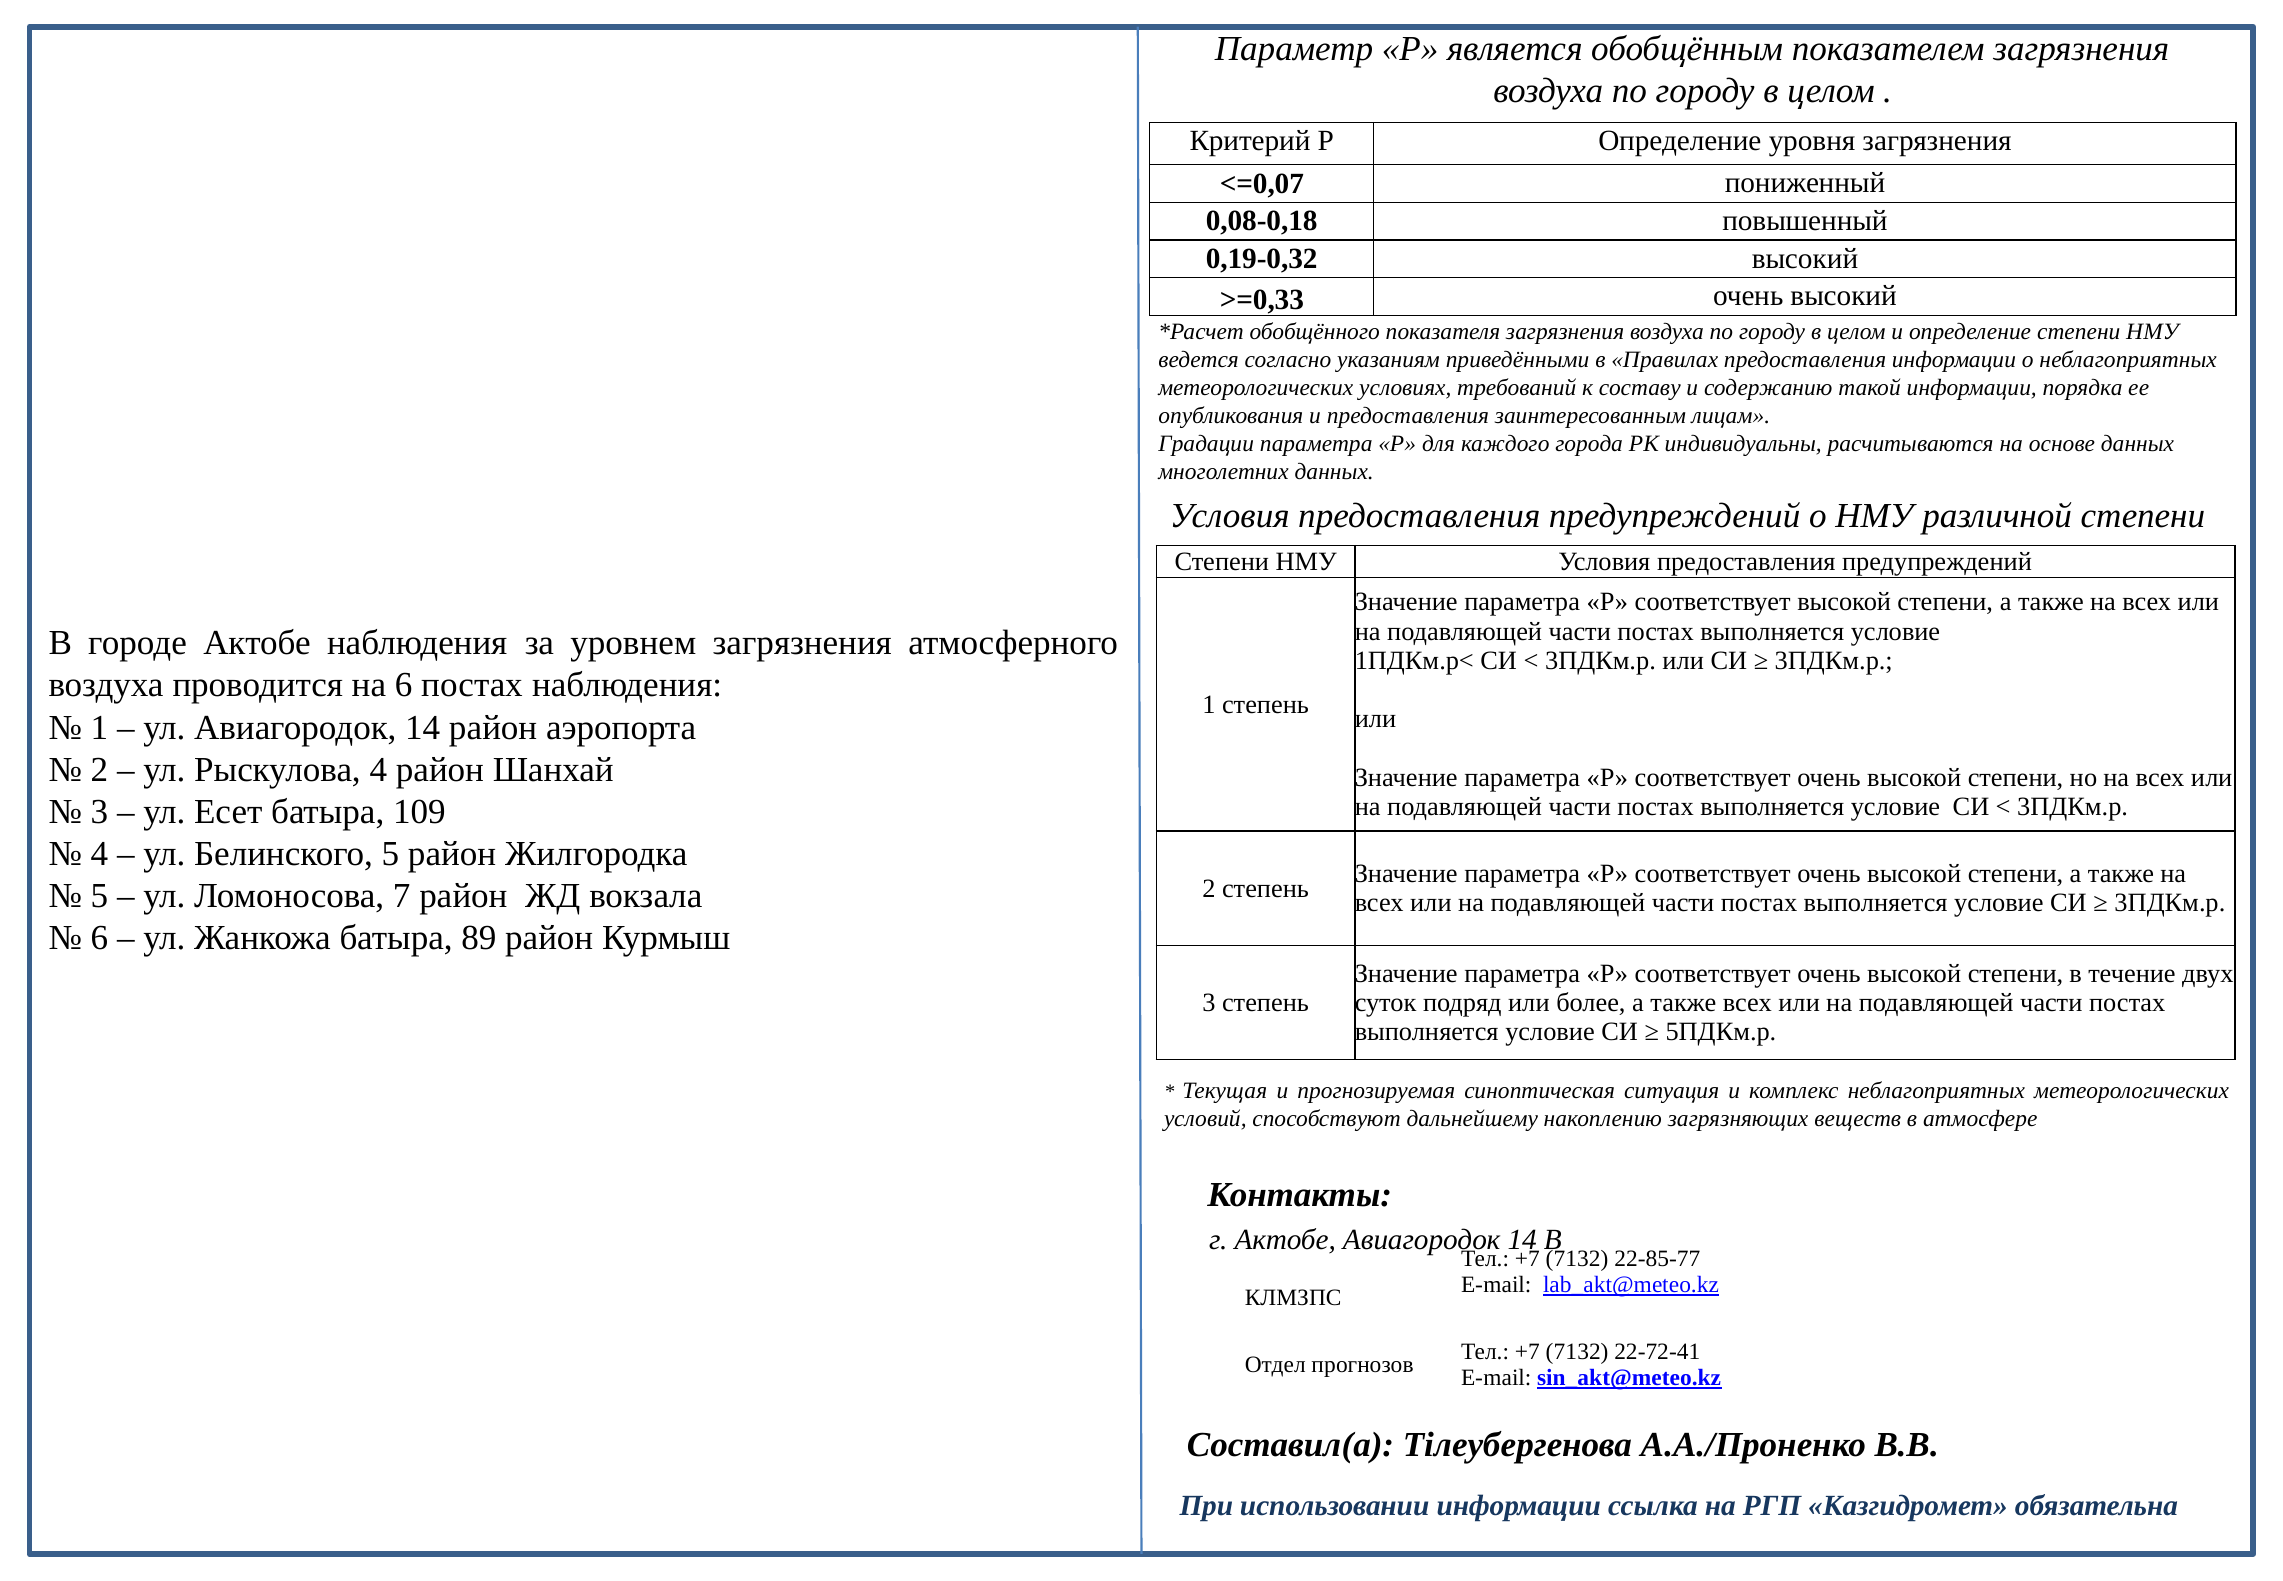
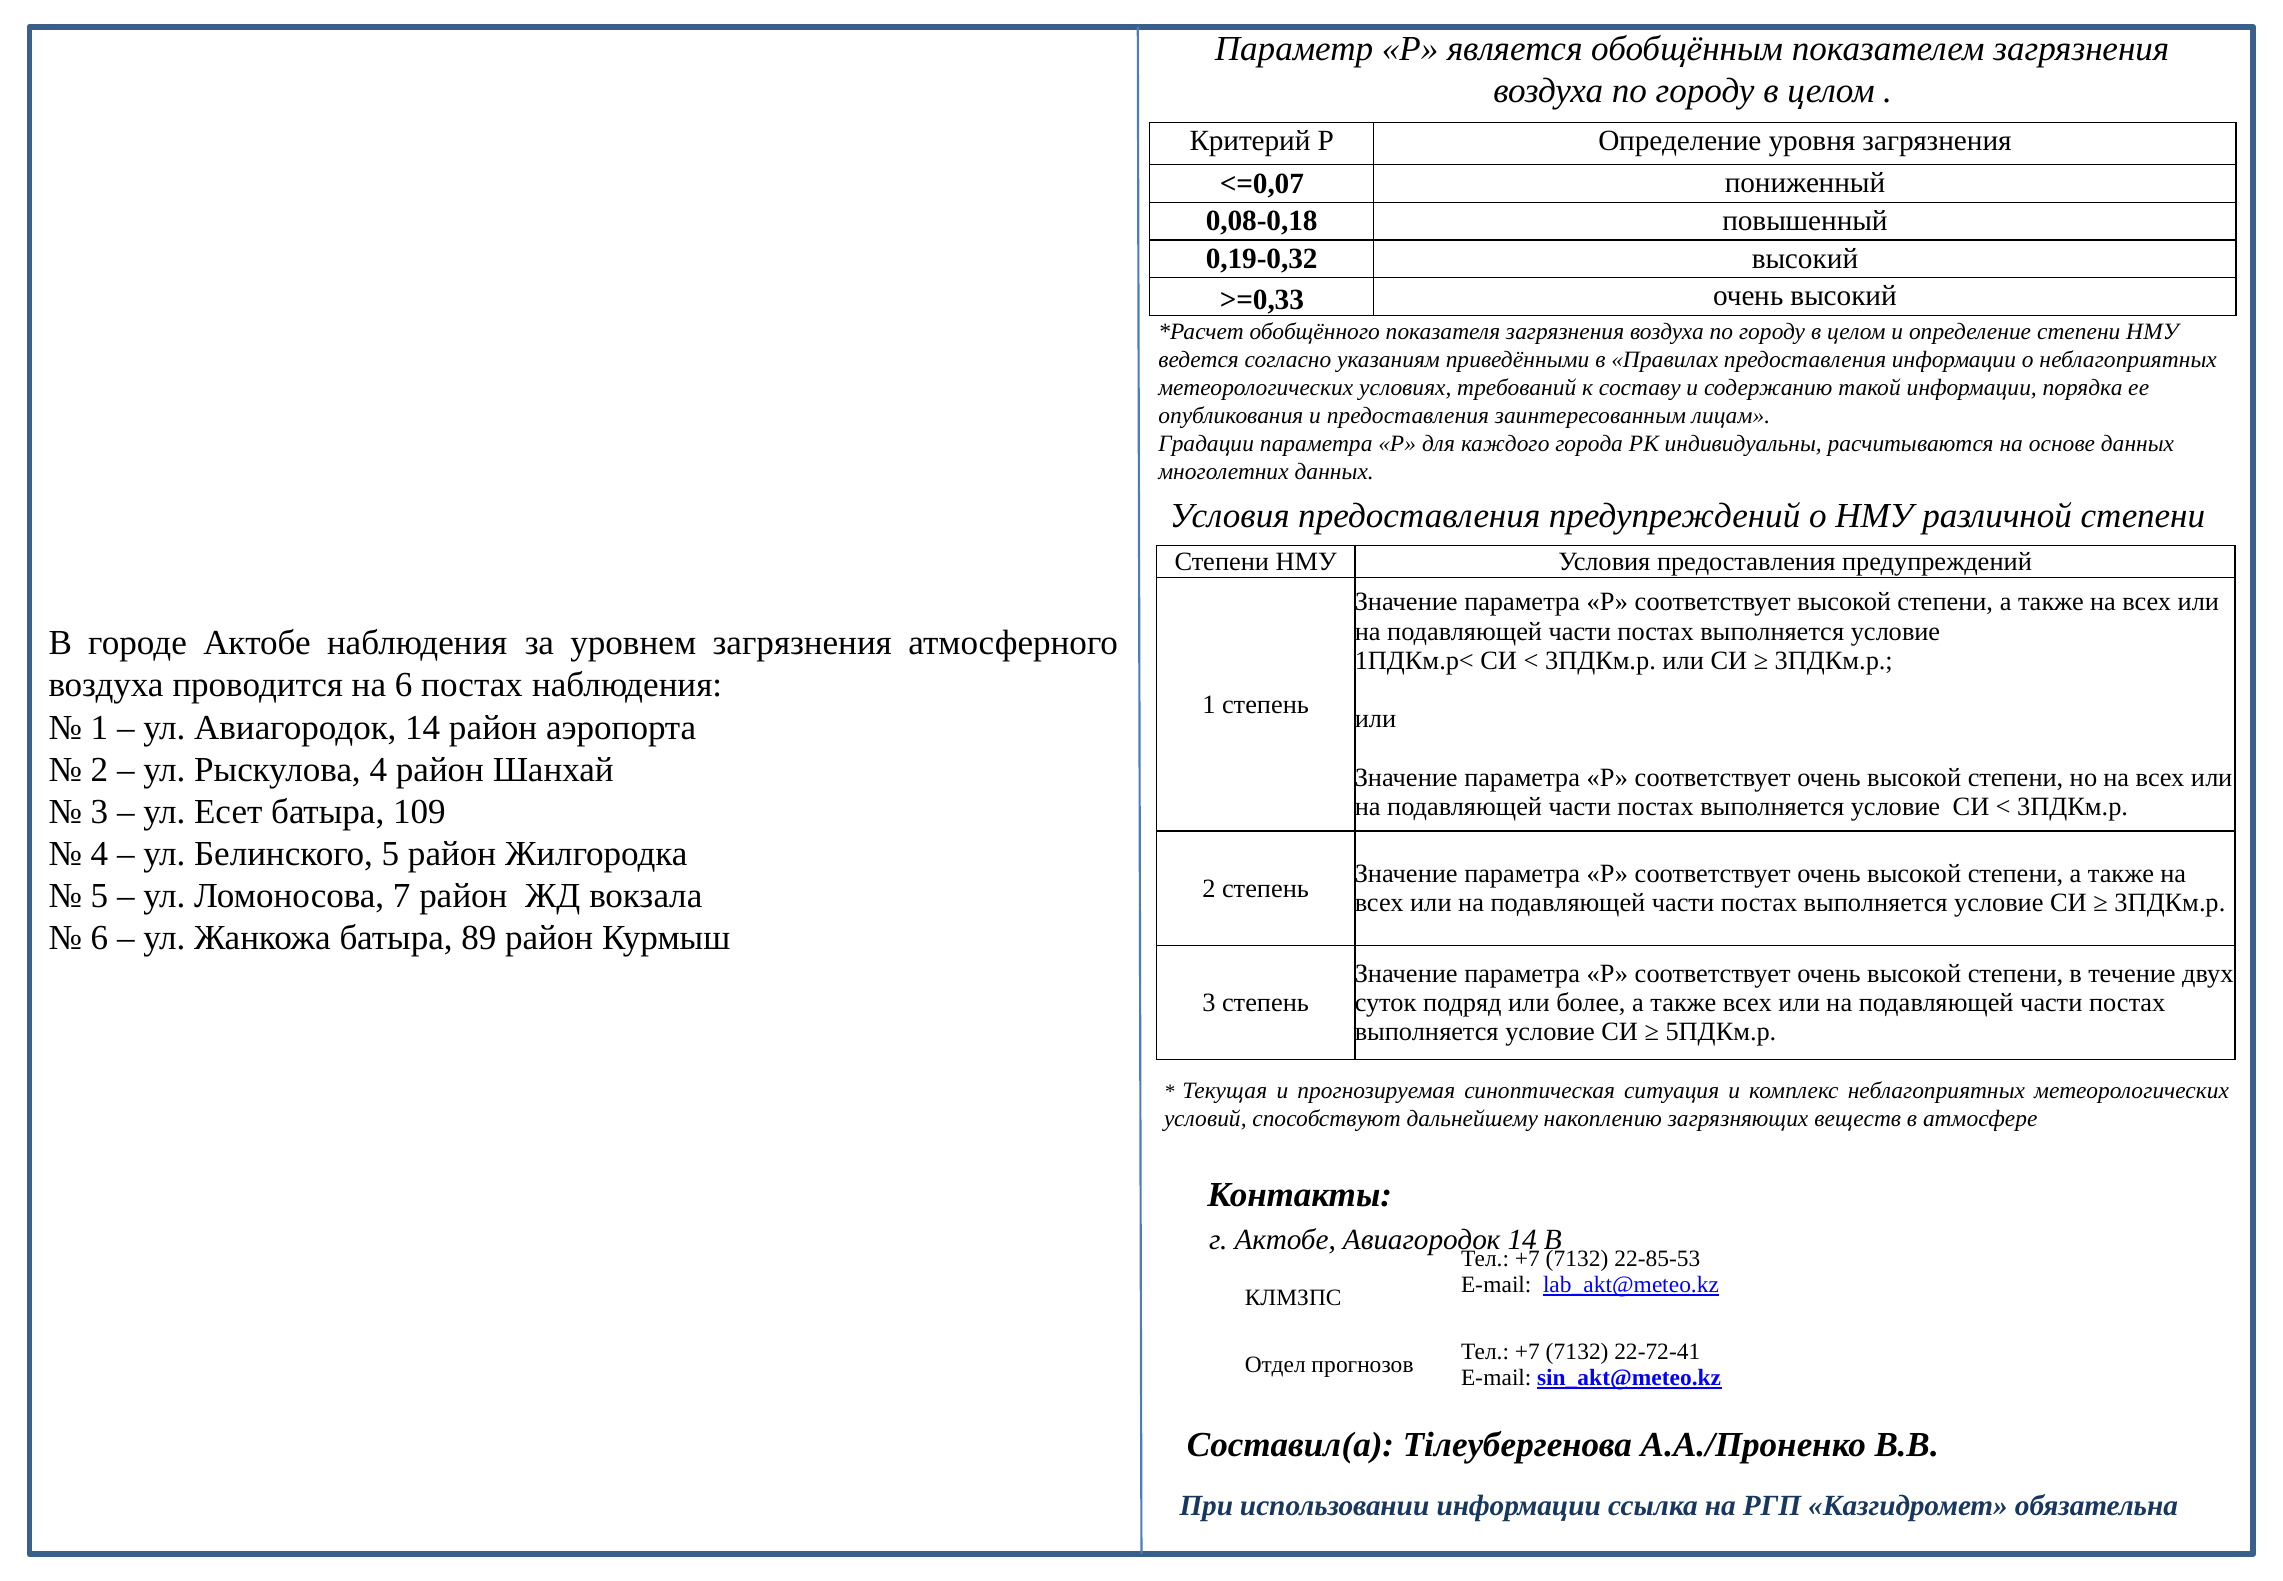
22-85-77: 22-85-77 -> 22-85-53 (1657, 1258)
